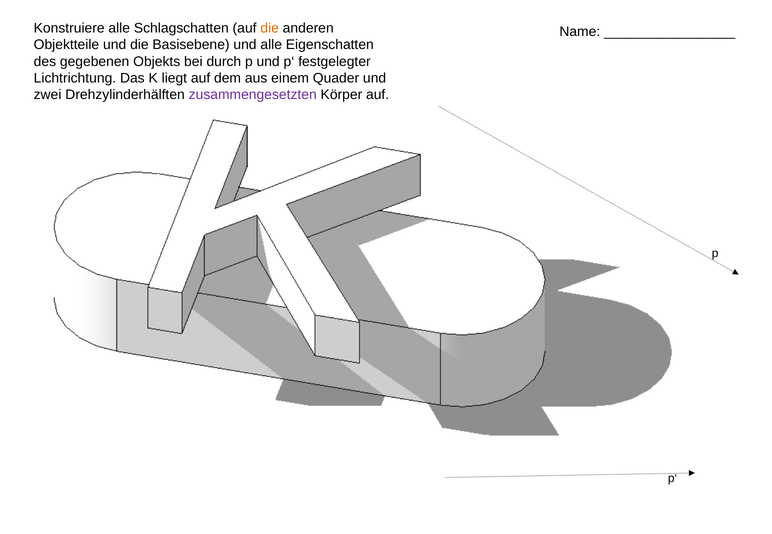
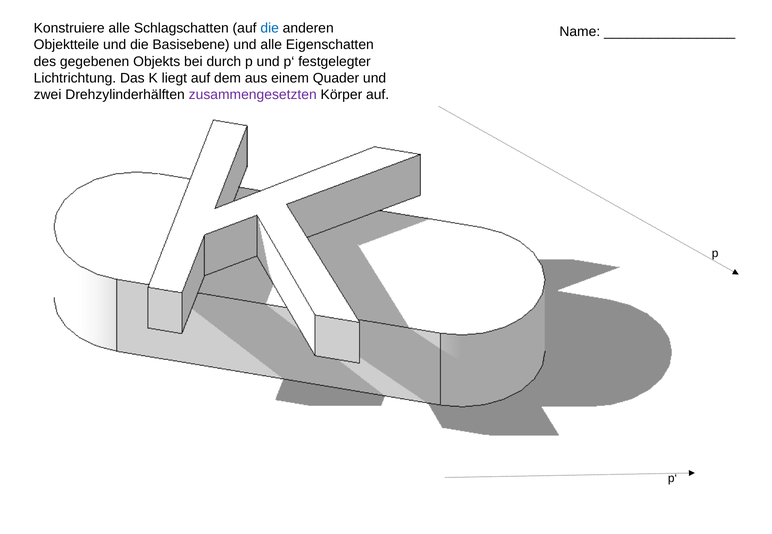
die colour: orange -> blue (270, 28)
